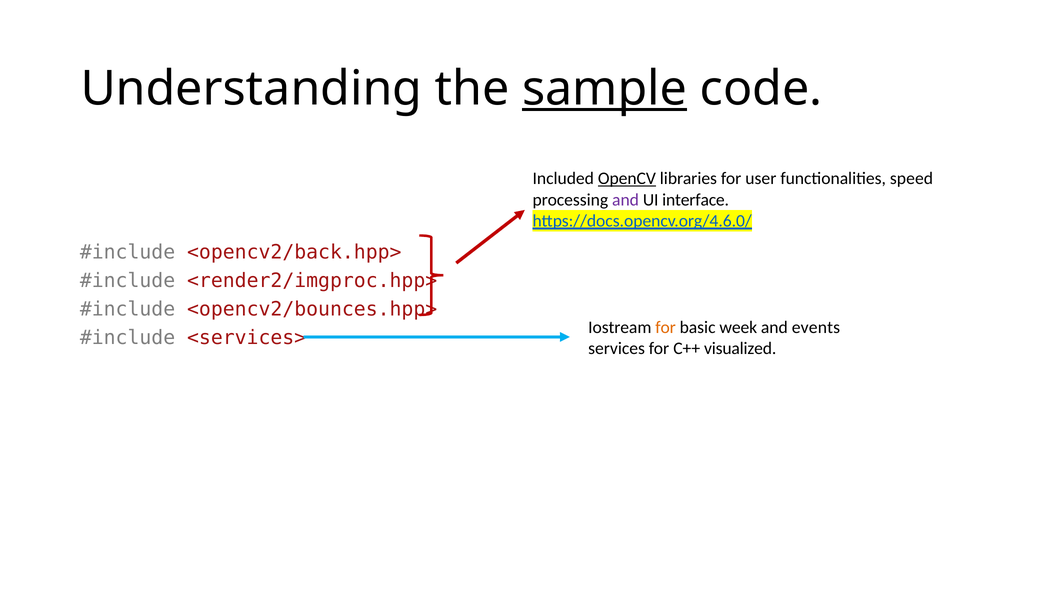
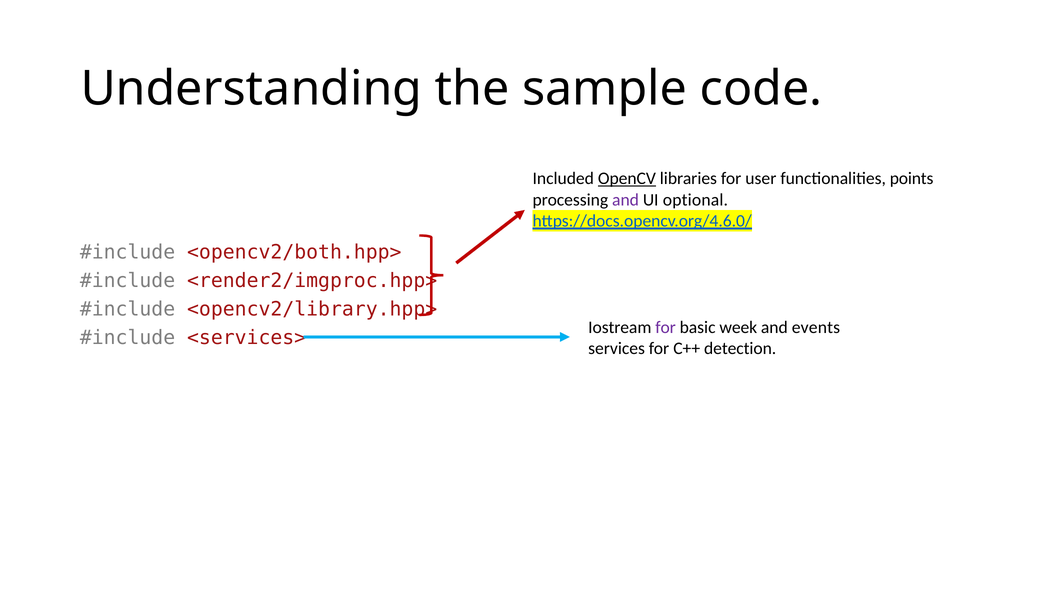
sample underline: present -> none (605, 89)
speed: speed -> points (912, 179)
interface: interface -> optional (695, 200)
<opencv2/back.hpp>: <opencv2/back.hpp> -> <opencv2/both.hpp> (294, 252)
<opencv2/bounces.hpp>: <opencv2/bounces.hpp> -> <opencv2/library.hpp> (312, 309)
for colour: orange -> purple (666, 327)
visualized: visualized -> detection (740, 348)
